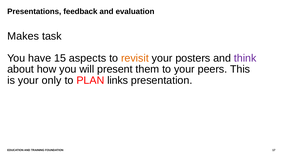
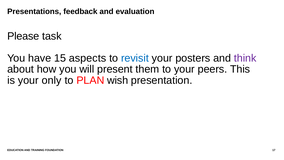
Makes: Makes -> Please (23, 36)
revisit colour: orange -> blue (135, 58)
links: links -> wish (118, 80)
